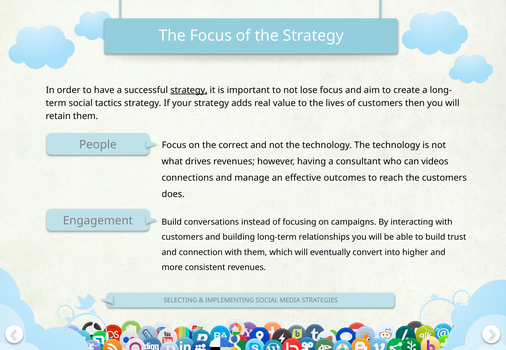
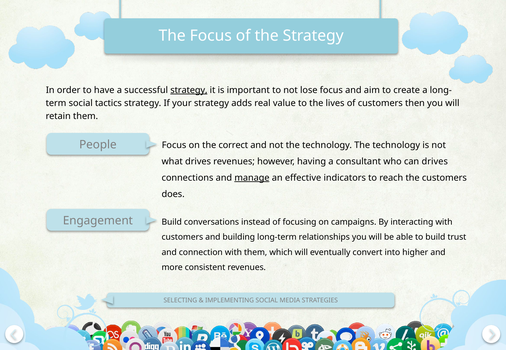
can videos: videos -> drives (435, 162)
manage underline: none -> present (252, 178)
outcomes: outcomes -> indicators (345, 178)
